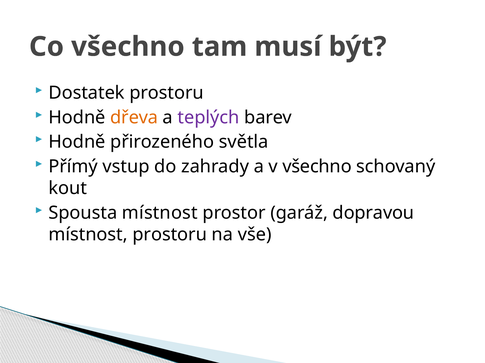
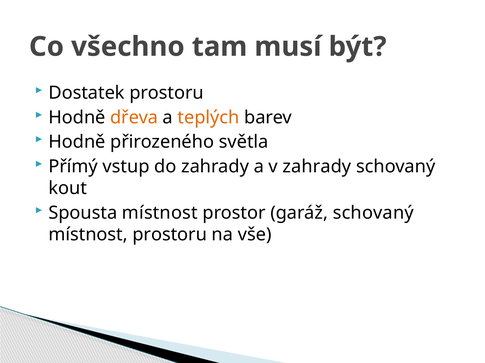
teplých colour: purple -> orange (209, 118)
v všechno: všechno -> zahrady (317, 167)
garáž dopravou: dopravou -> schovaný (373, 213)
